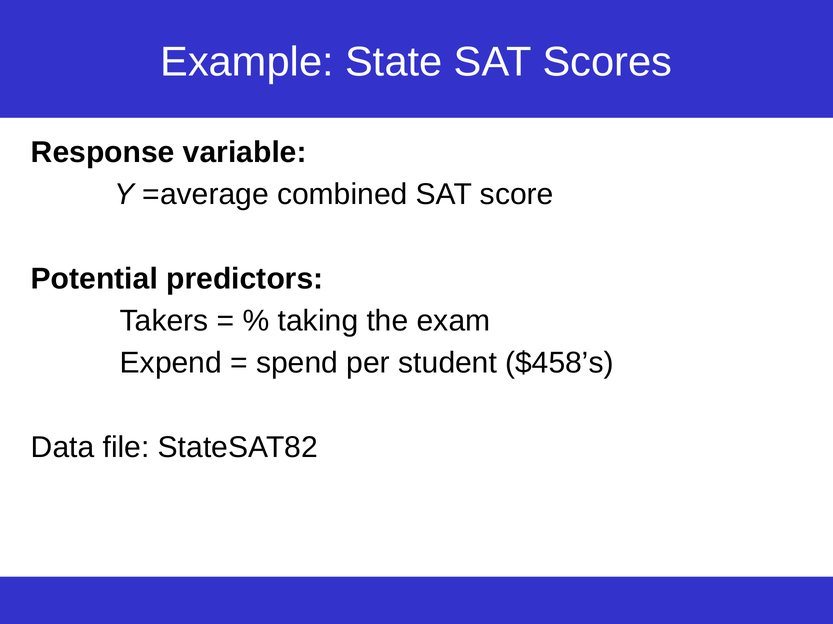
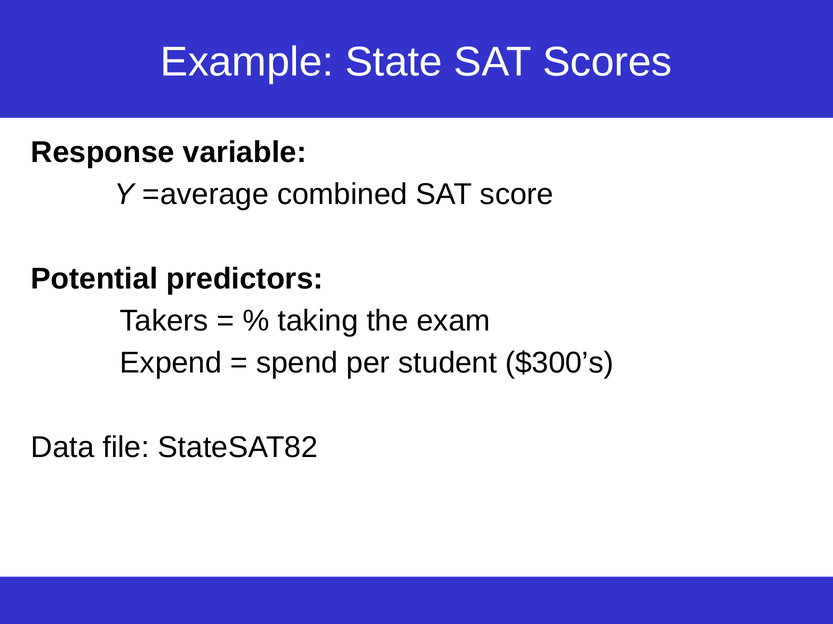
$458’s: $458’s -> $300’s (559, 363)
